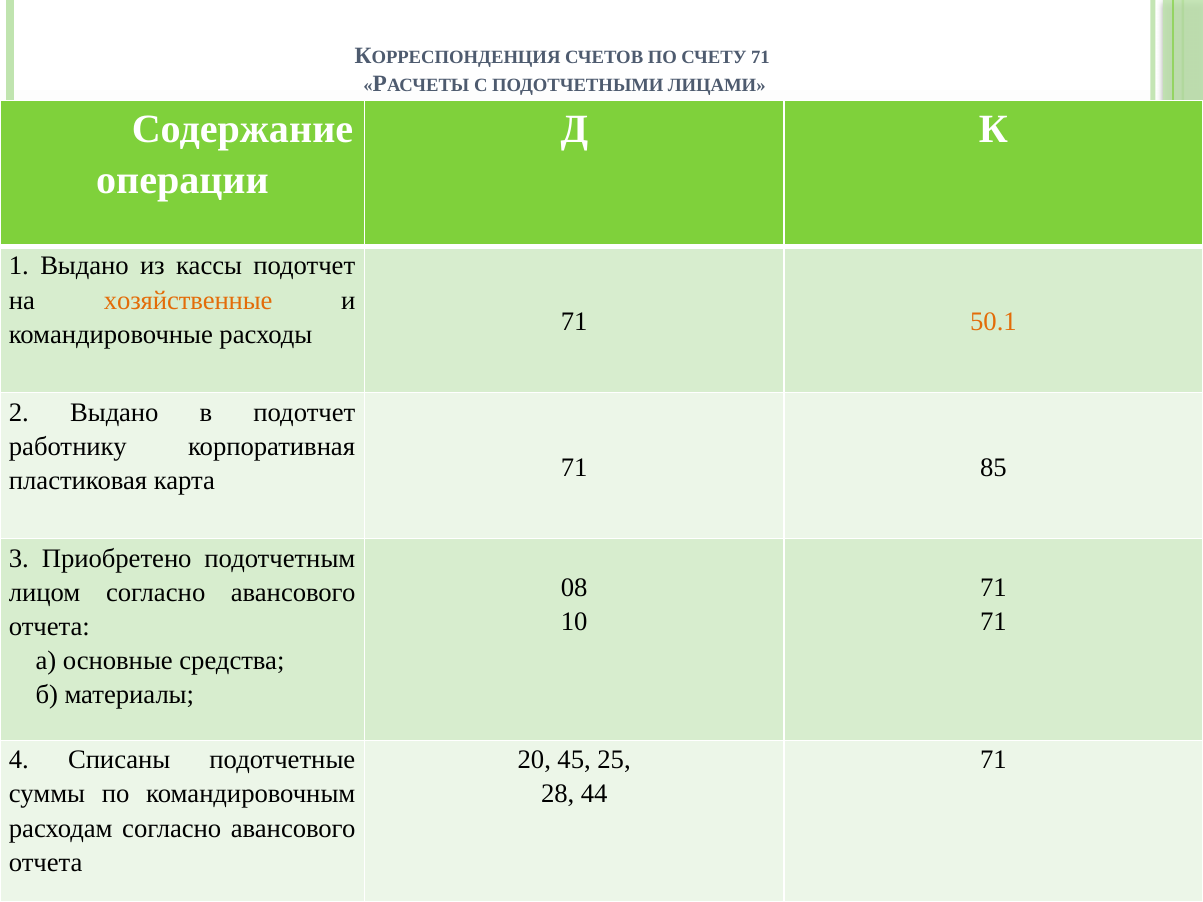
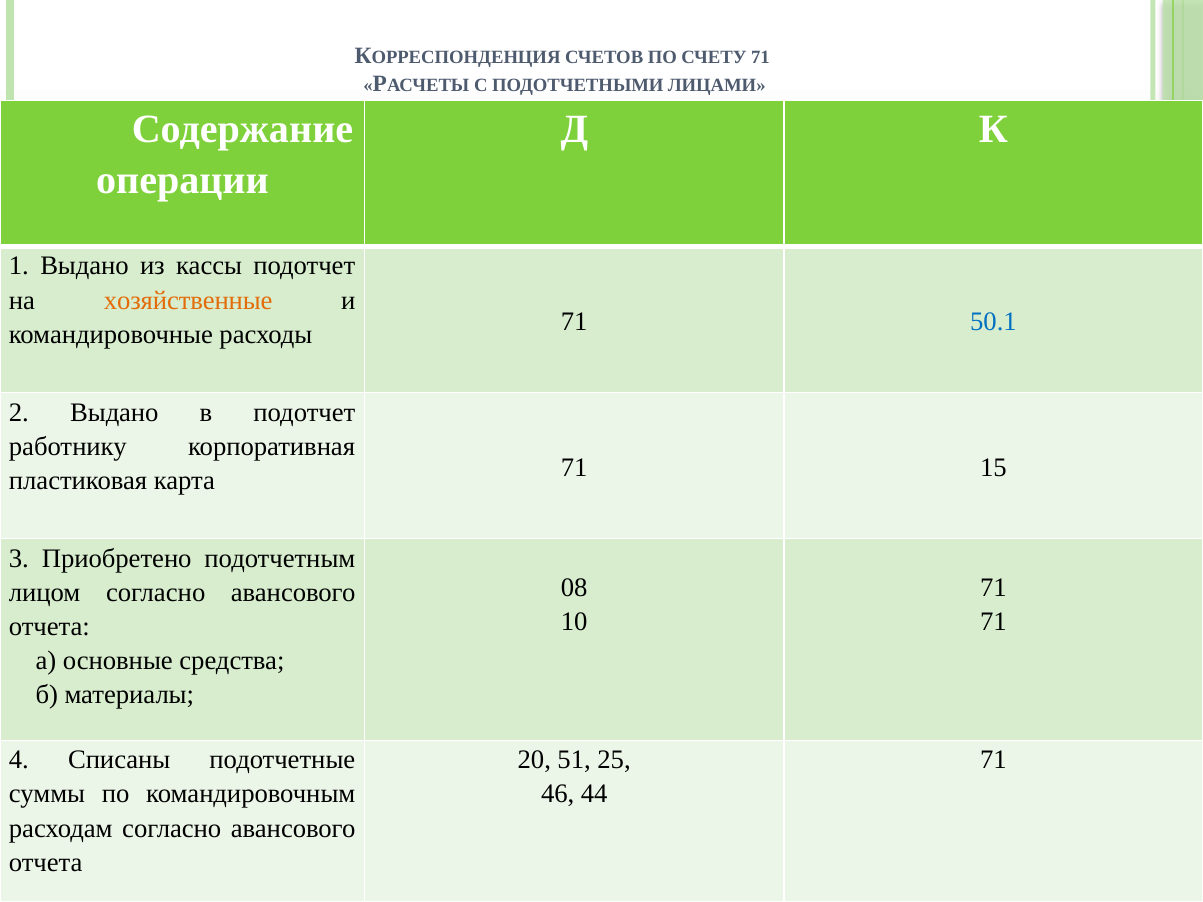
50.1 colour: orange -> blue (993, 322)
85: 85 -> 15 (993, 468)
45: 45 -> 51 (574, 760)
28: 28 -> 46 (558, 794)
